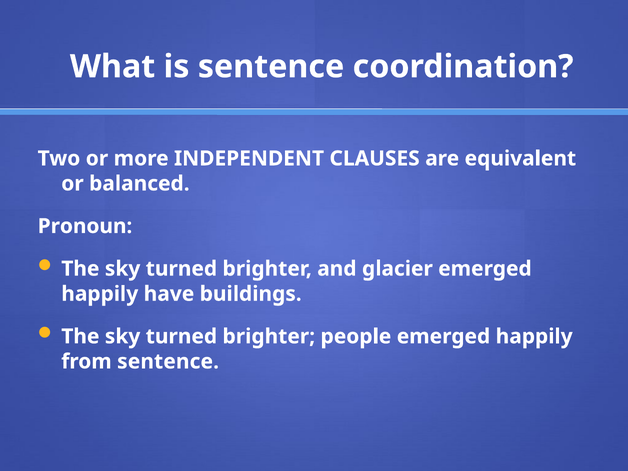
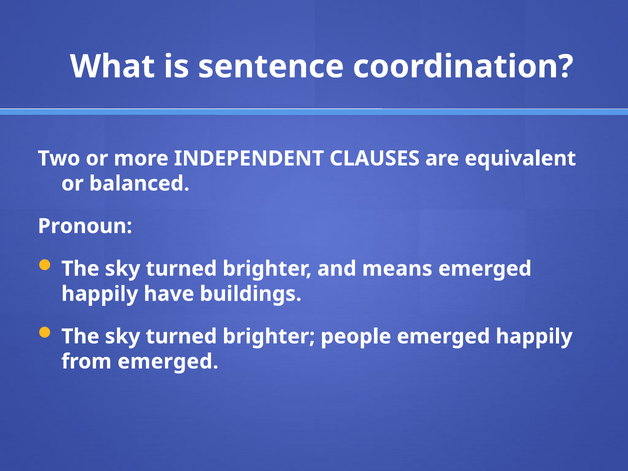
glacier: glacier -> means (397, 269)
from sentence: sentence -> emerged (168, 362)
